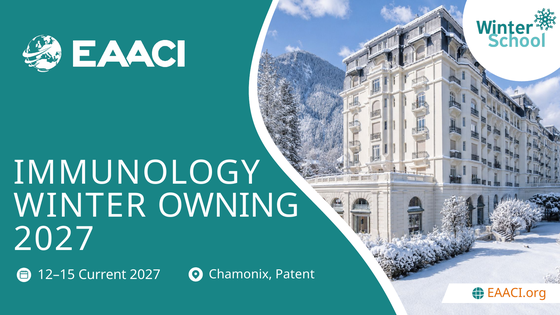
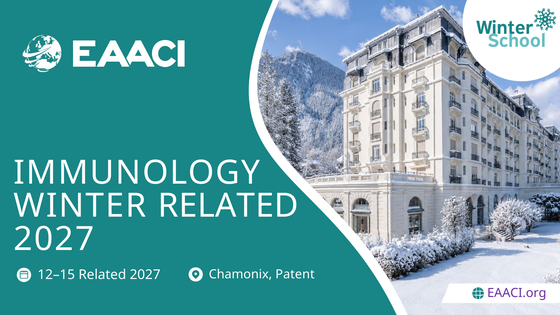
WINTER OWNING: OWNING -> RELATED (228, 206)
12–15 Current: Current -> Related (102, 275)
EAACI.org colour: orange -> purple (517, 293)
